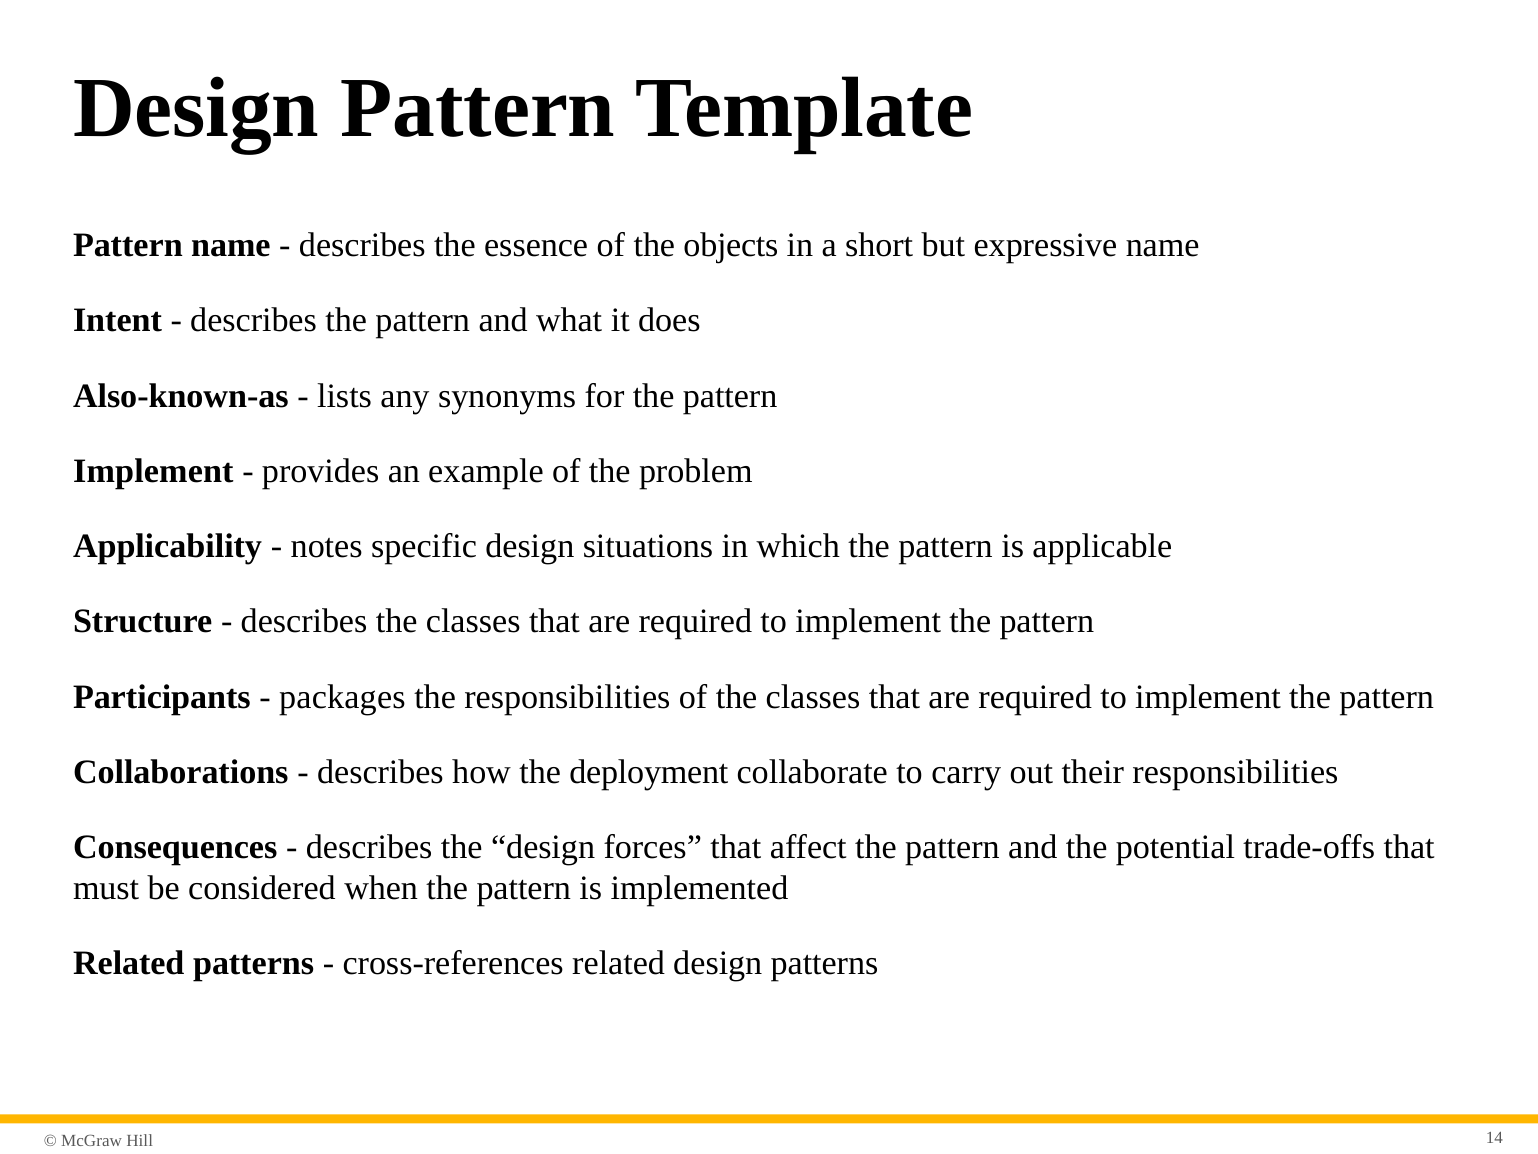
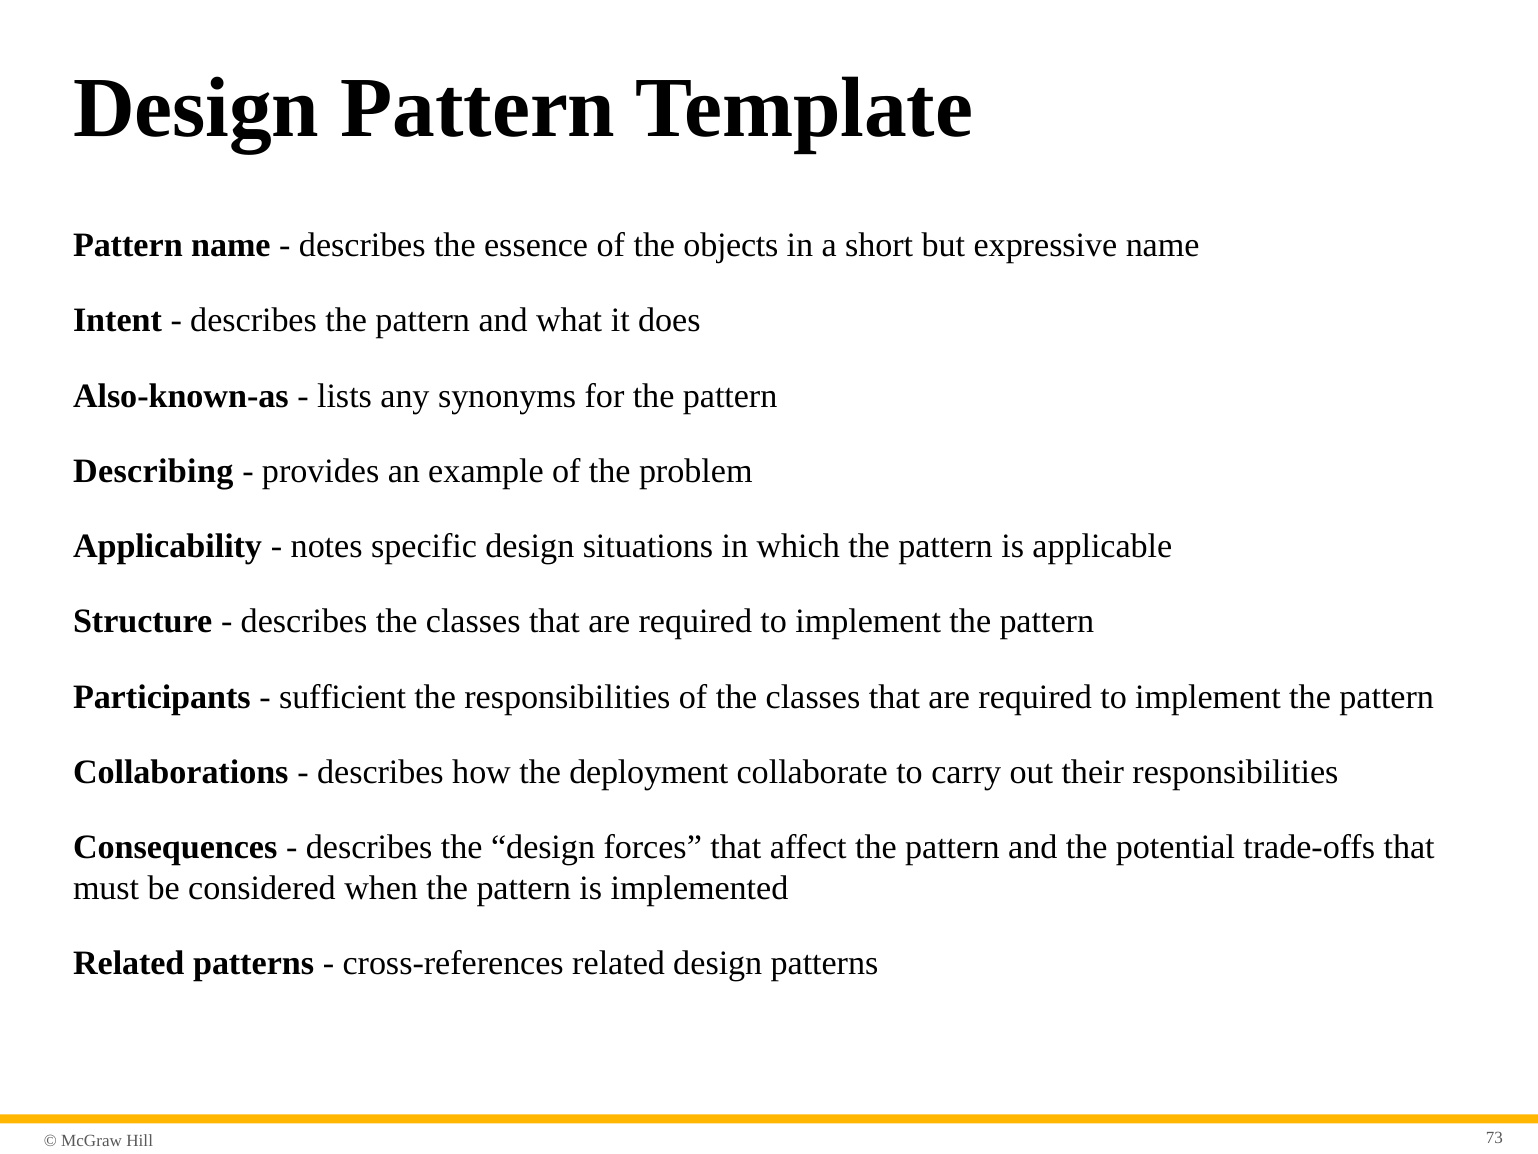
Implement: Implement -> Describing (153, 471)
packages: packages -> sufficient (343, 697)
14: 14 -> 73 (1494, 1137)
